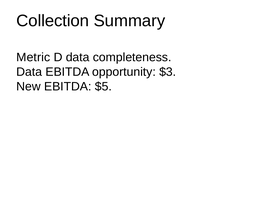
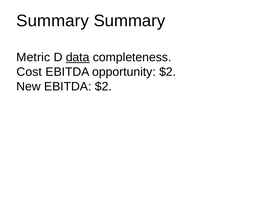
Collection: Collection -> Summary (53, 21)
data underline: none -> present (78, 57)
Data: Data -> Cost (29, 72)
opportunity $3: $3 -> $2 (168, 72)
EBITDA $5: $5 -> $2 (103, 87)
